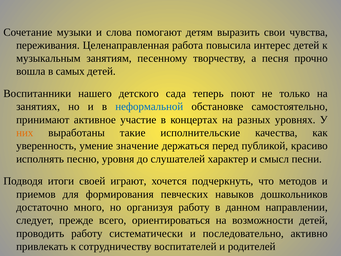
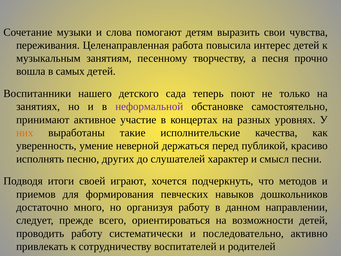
неформальной colour: blue -> purple (149, 107)
значение: значение -> неверной (137, 146)
уровня: уровня -> других (118, 159)
